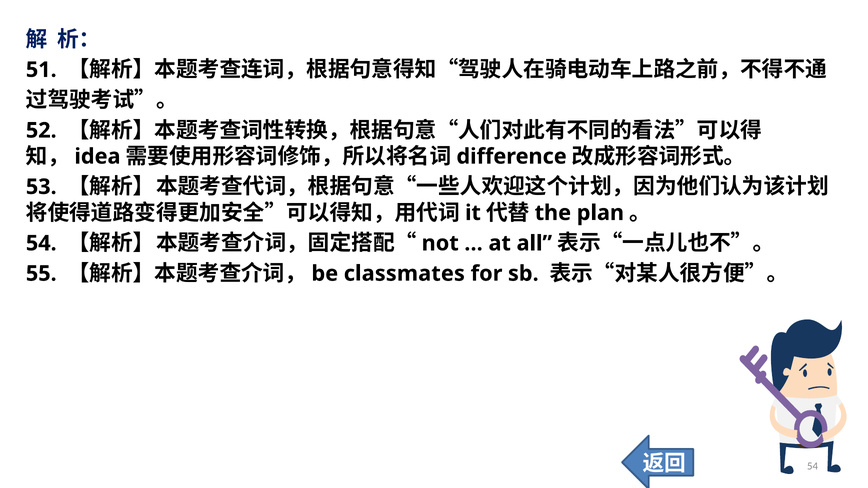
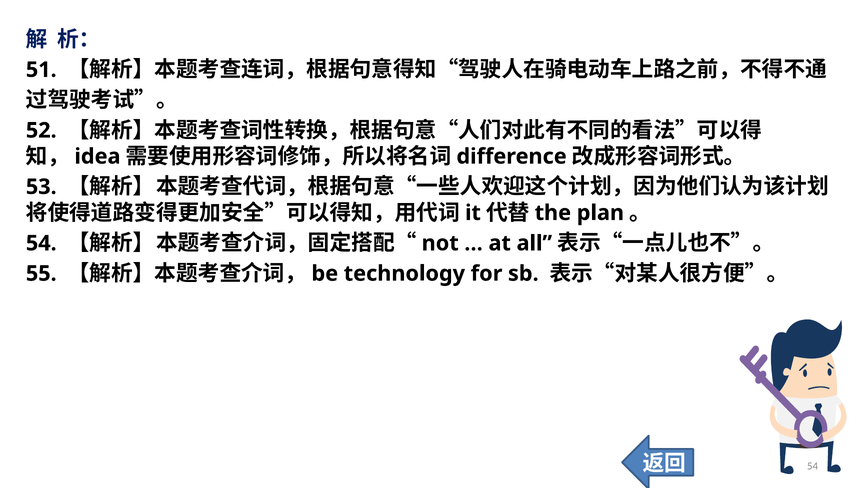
classmates: classmates -> technology (404, 274)
